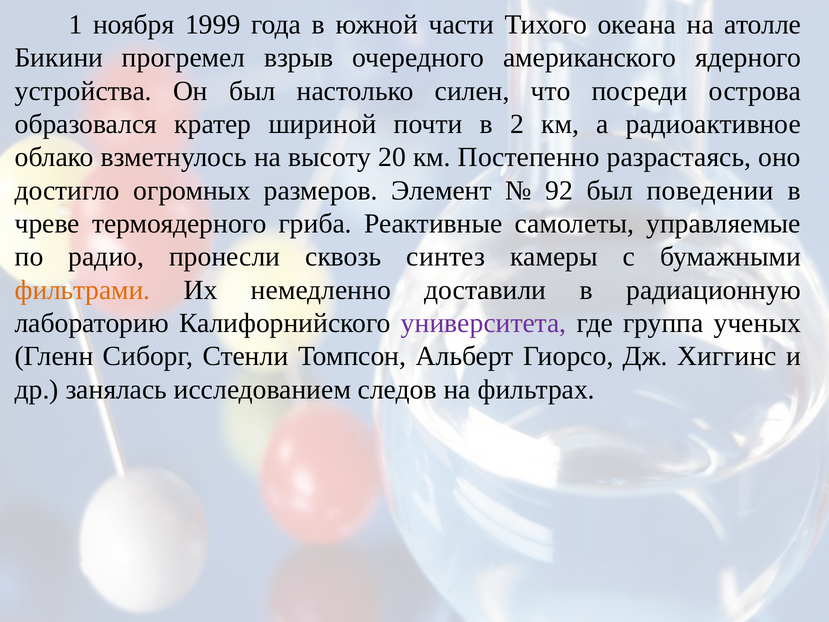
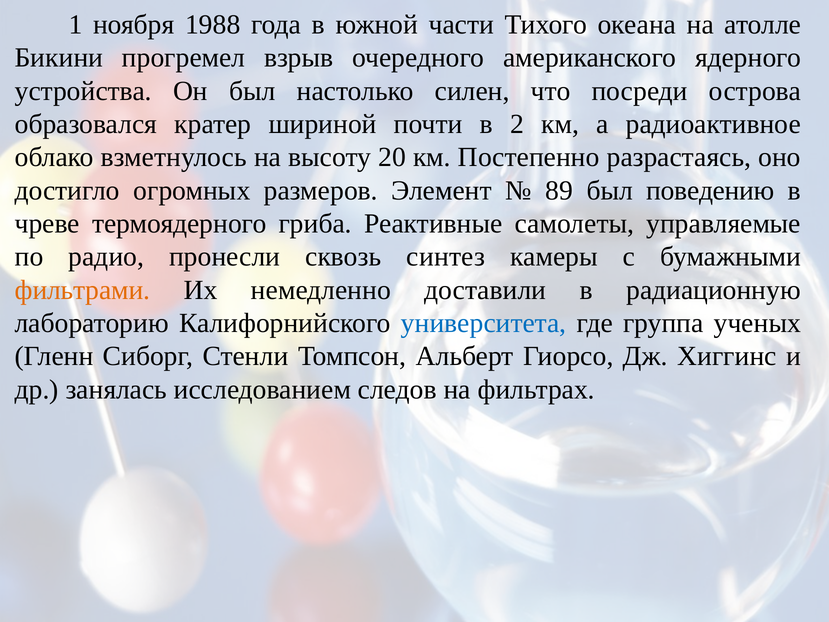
1999: 1999 -> 1988 (213, 25)
92: 92 -> 89 (559, 190)
поведении: поведении -> поведению (711, 190)
университета colour: purple -> blue (484, 323)
